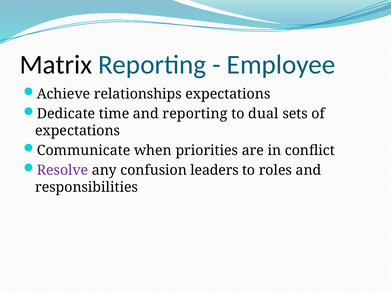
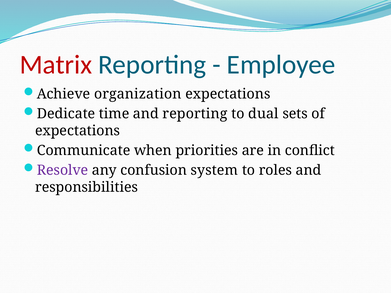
Matrix colour: black -> red (56, 65)
relationships: relationships -> organization (138, 94)
leaders: leaders -> system (214, 170)
